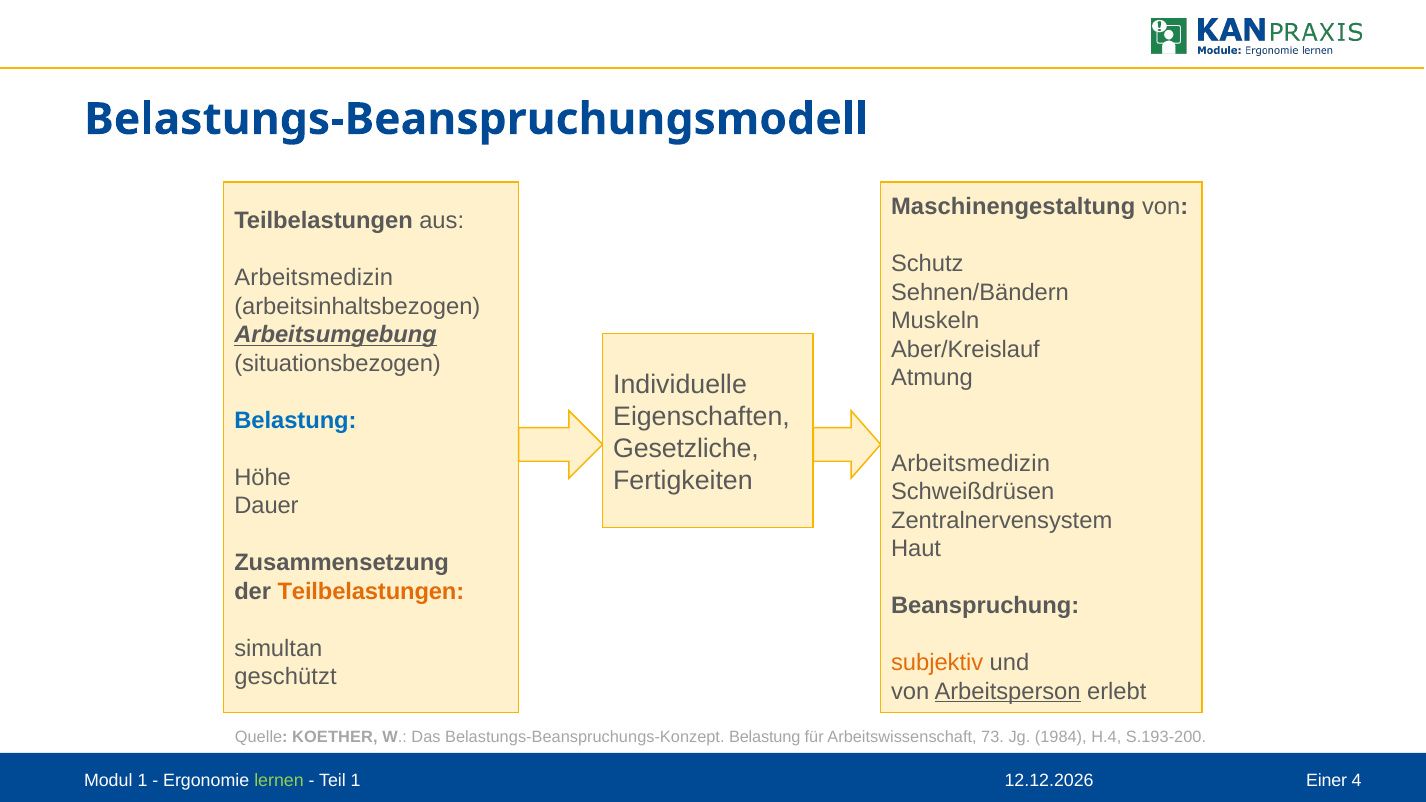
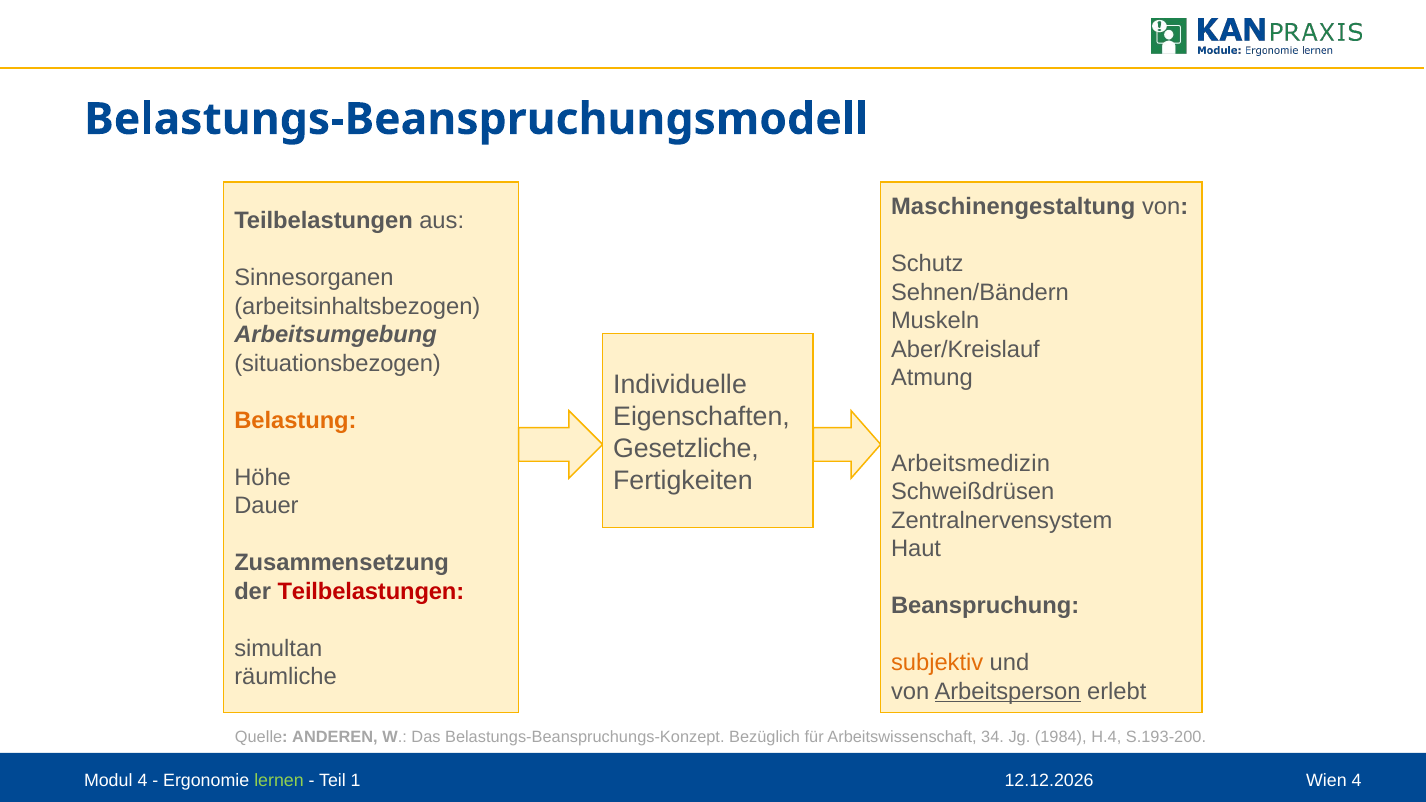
Arbeitsmedizin: Arbeitsmedizin -> Sinnesorganen (314, 278)
Arbeitsumgebung underline: present -> none (336, 335)
Belastung colour: blue -> orange (295, 421)
Teilbelastungen colour: orange -> red (371, 592)
geschützt: geschützt -> räumliche (286, 677)
KOETHER: KOETHER -> ANDEREN (335, 737)
Belastungs-Beanspruchungs-Konzept Belastung: Belastung -> Bezüglich (765, 737)
73: 73 -> 34 (993, 737)
Modul 1: 1 -> 4 (143, 780)
Einer: Einer -> Wien (1326, 780)
